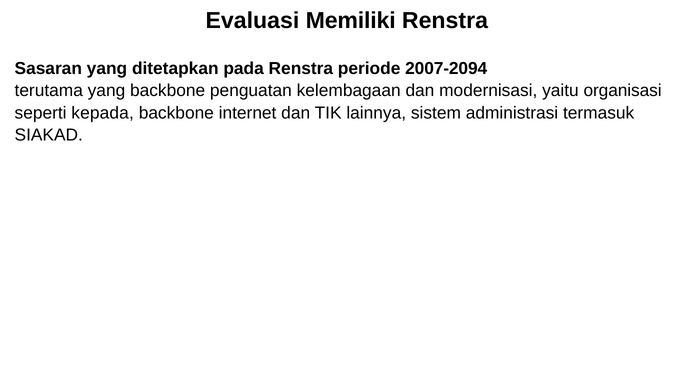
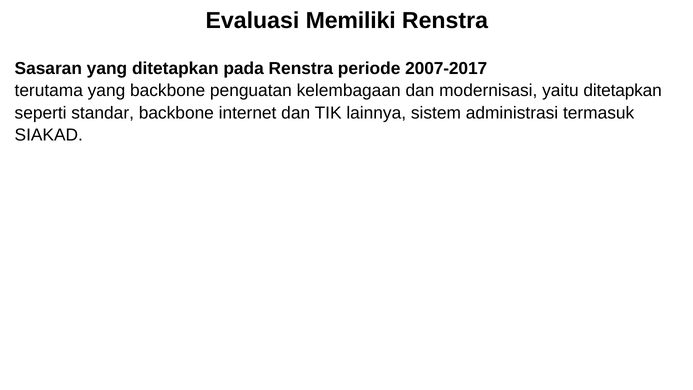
2007-2094: 2007-2094 -> 2007-2017 (446, 68)
yaitu organisasi: organisasi -> ditetapkan (623, 91)
kepada: kepada -> standar (103, 113)
